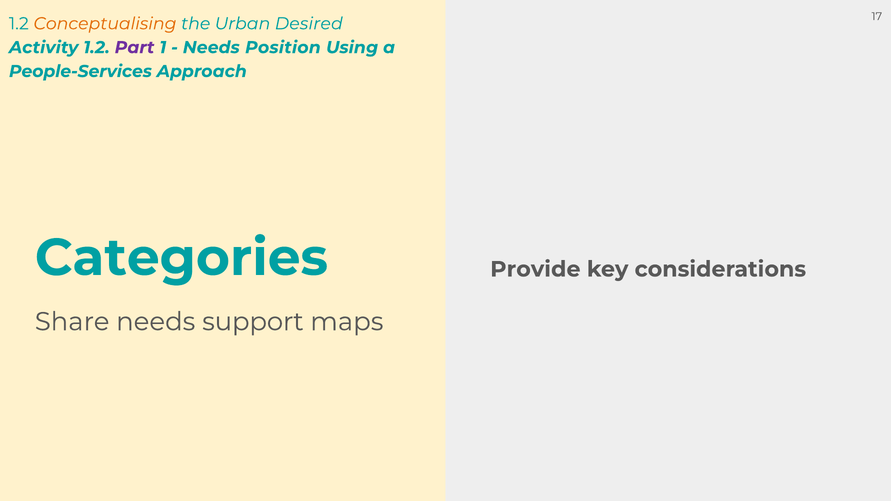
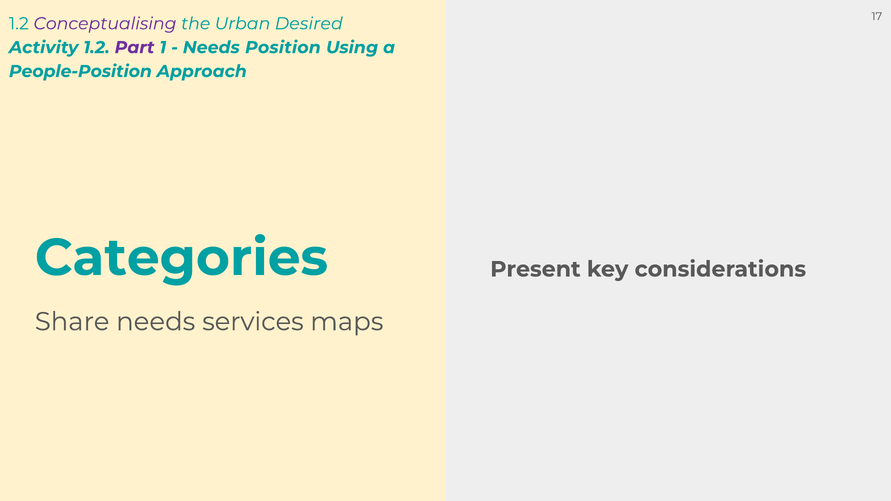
Conceptualising colour: orange -> purple (105, 24)
People-Services: People-Services -> People-Position (80, 71)
Provide: Provide -> Present (535, 269)
support: support -> services (253, 322)
